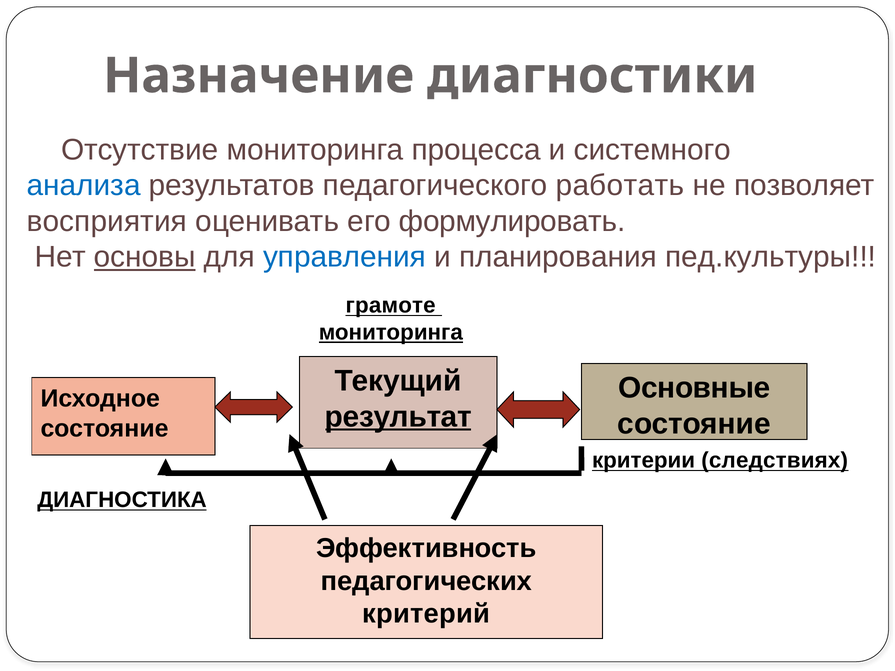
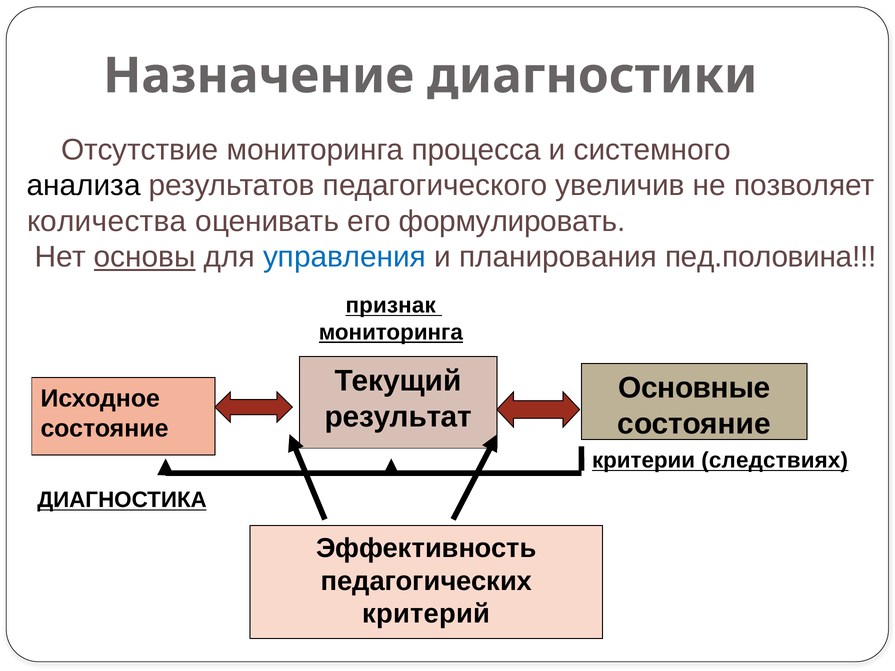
анализа colour: blue -> black (84, 186)
работать: работать -> увеличив (620, 186)
восприятия: восприятия -> количества (107, 221)
пед.культуры: пед.культуры -> пед.половина (771, 257)
грамоте: грамоте -> признак (391, 306)
результат underline: present -> none (398, 417)
